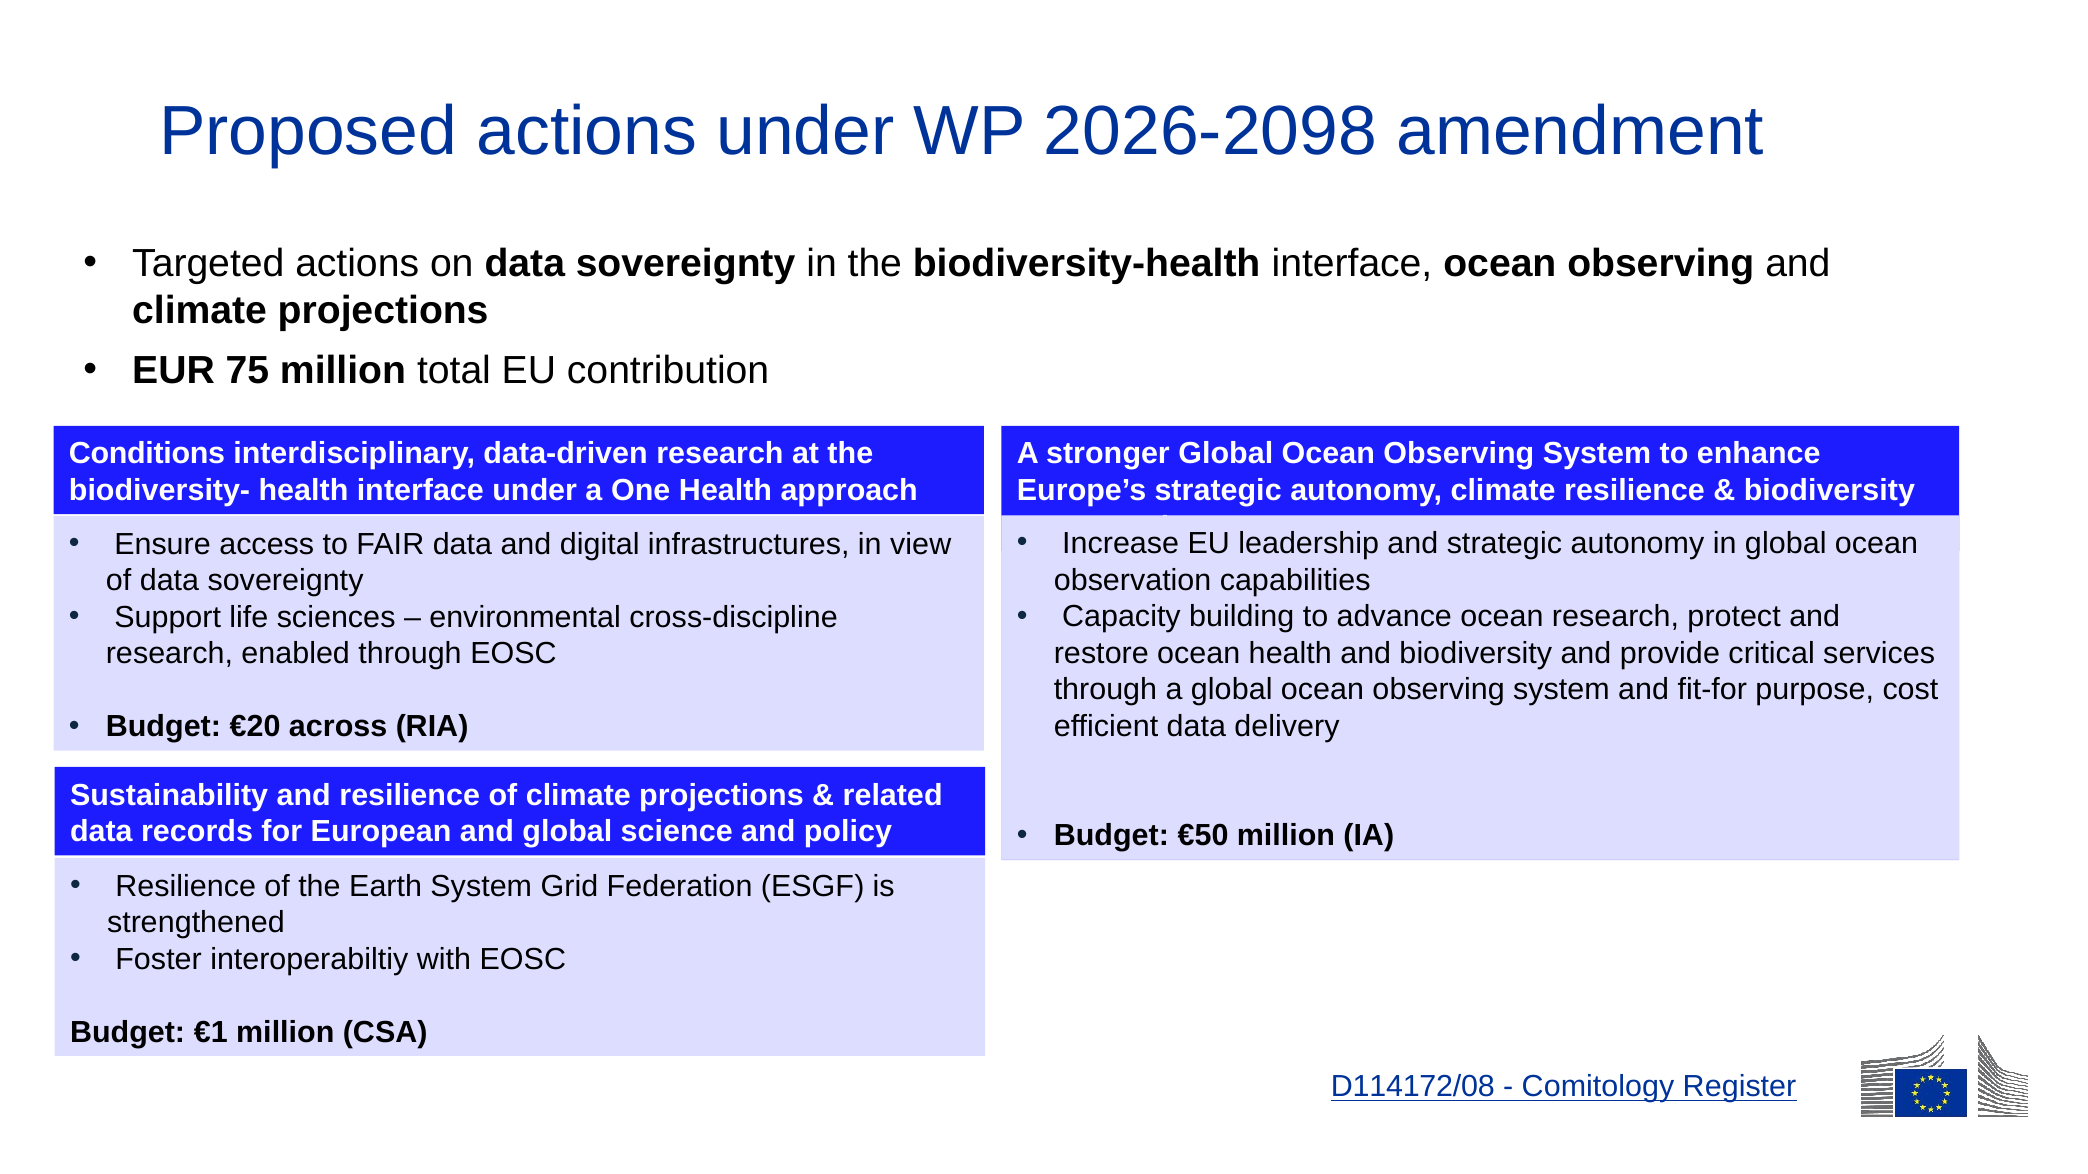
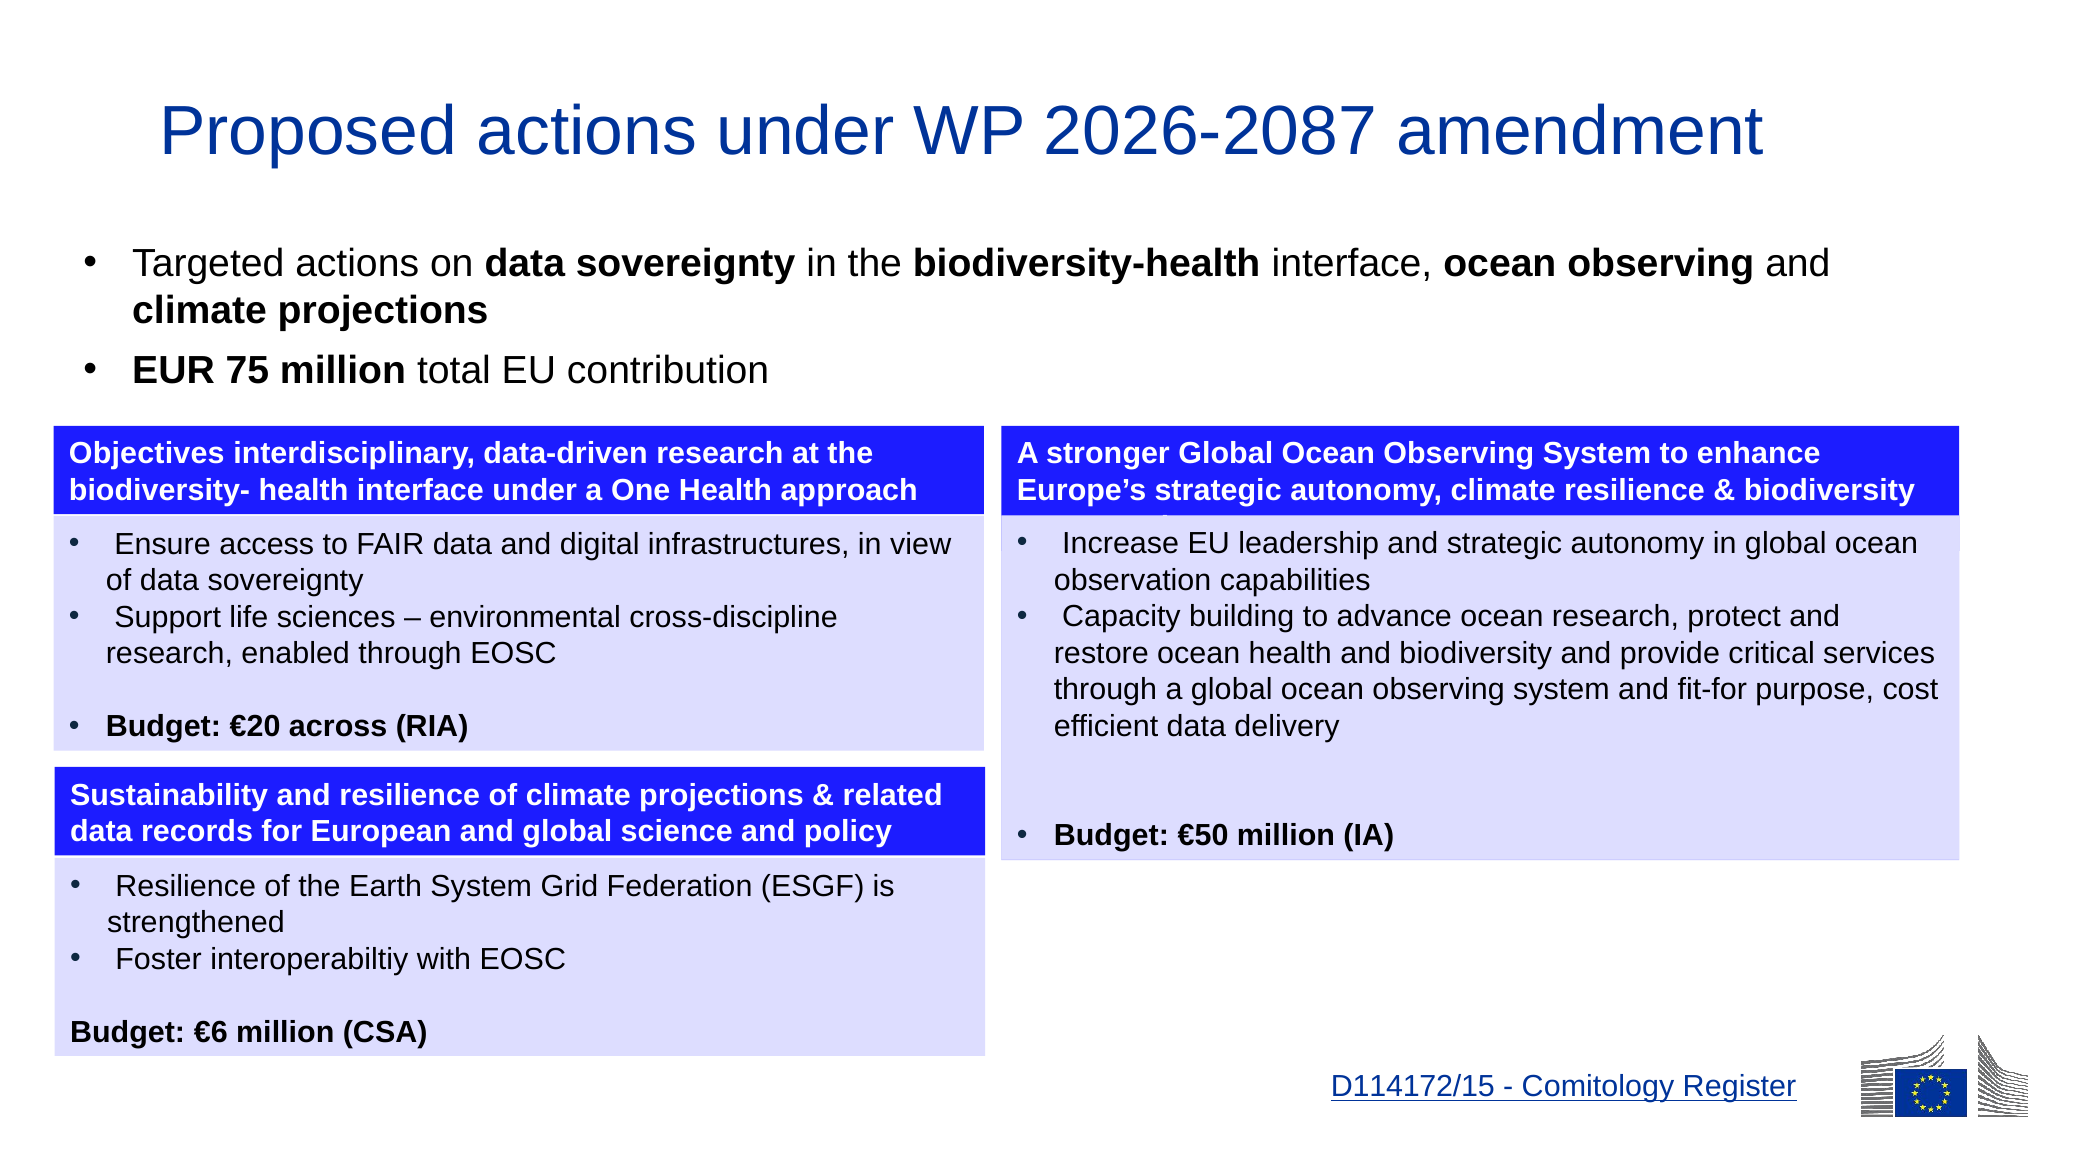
2026-2098: 2026-2098 -> 2026-2087 (1210, 132)
Conditions: Conditions -> Objectives (147, 454)
€1: €1 -> €6 (211, 1033)
D114172/08: D114172/08 -> D114172/15 (1413, 1087)
